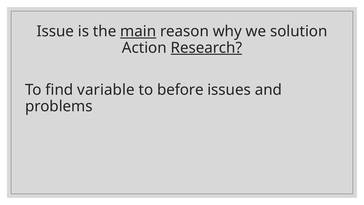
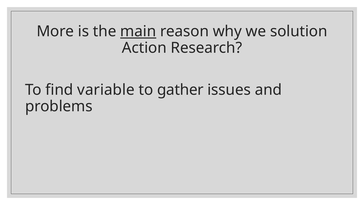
Issue: Issue -> More (55, 31)
Research underline: present -> none (206, 48)
before: before -> gather (180, 90)
